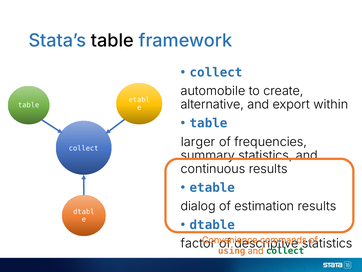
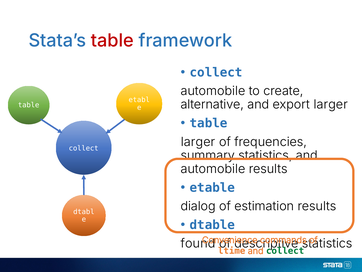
table colour: black -> red (112, 41)
export within: within -> larger (331, 104)
continuous: continuous -> automobile (213, 169)
factor: factor -> found (198, 243)
using: using -> ltime (232, 251)
